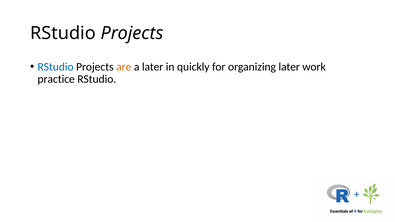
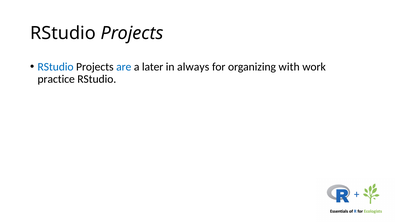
are colour: orange -> blue (124, 67)
quickly: quickly -> always (193, 67)
organizing later: later -> with (289, 67)
